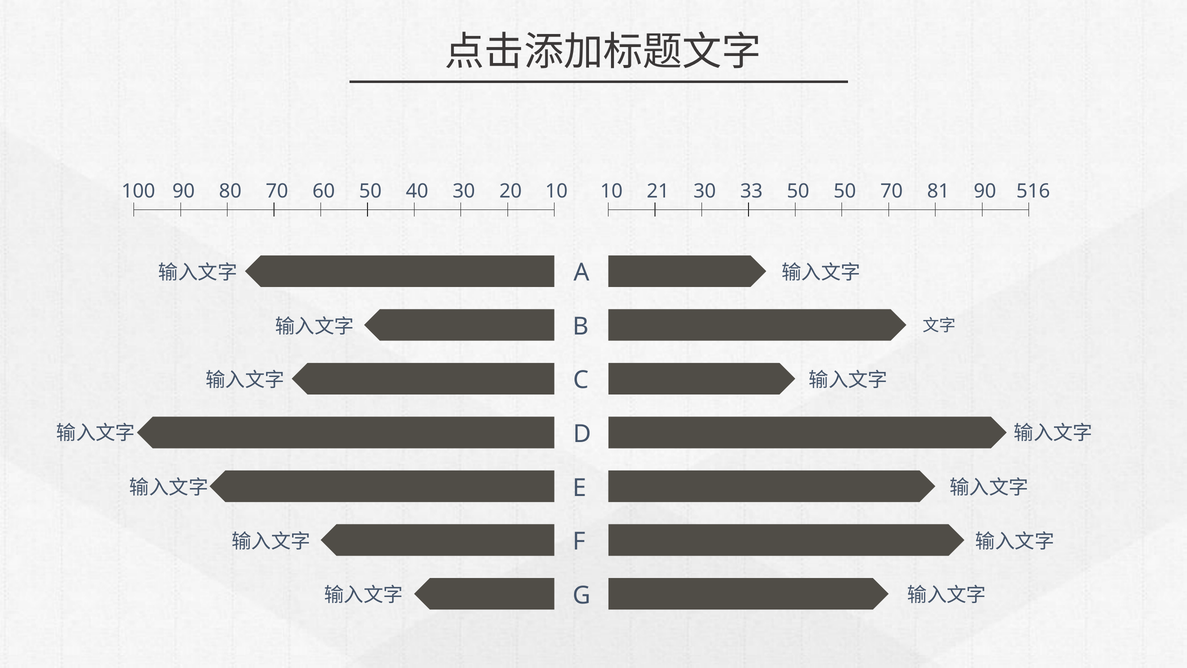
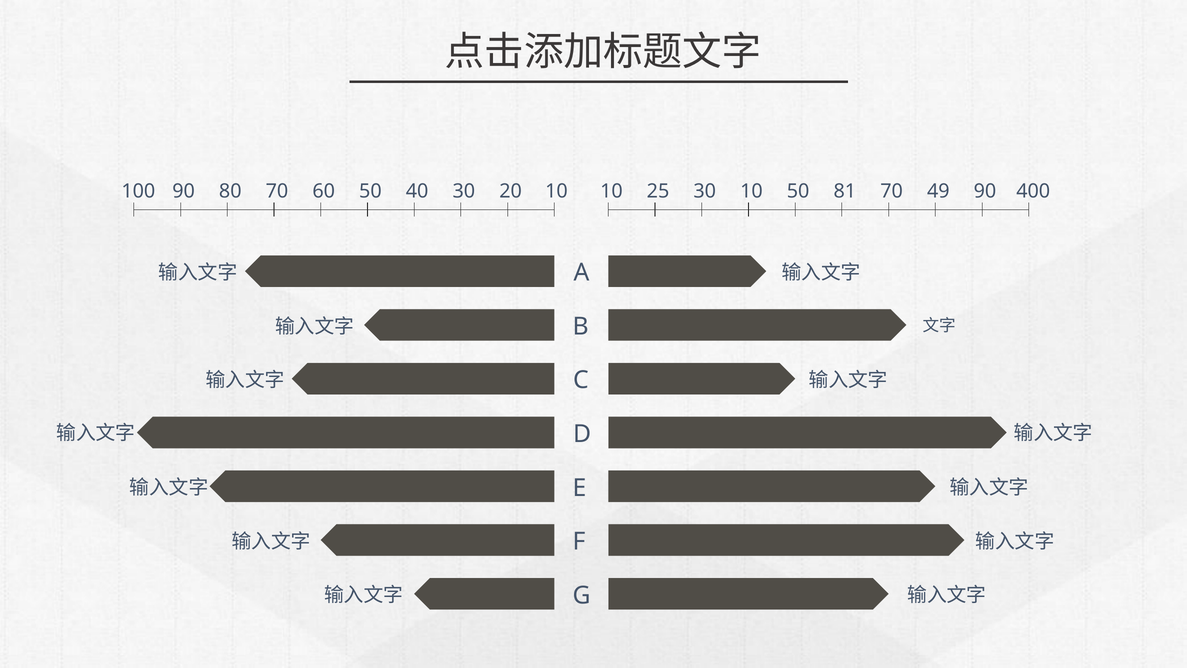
21: 21 -> 25 (658, 191)
30 33: 33 -> 10 (751, 191)
50 50: 50 -> 81 (845, 191)
81: 81 -> 49 (938, 191)
516: 516 -> 400 (1033, 191)
